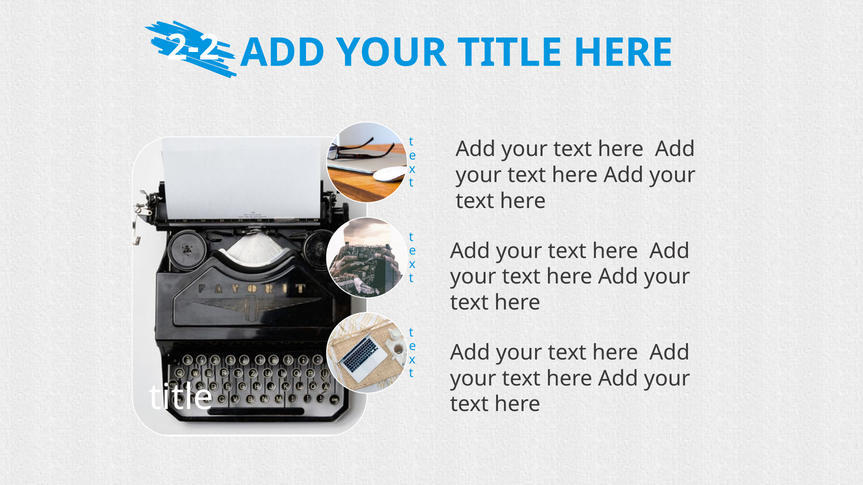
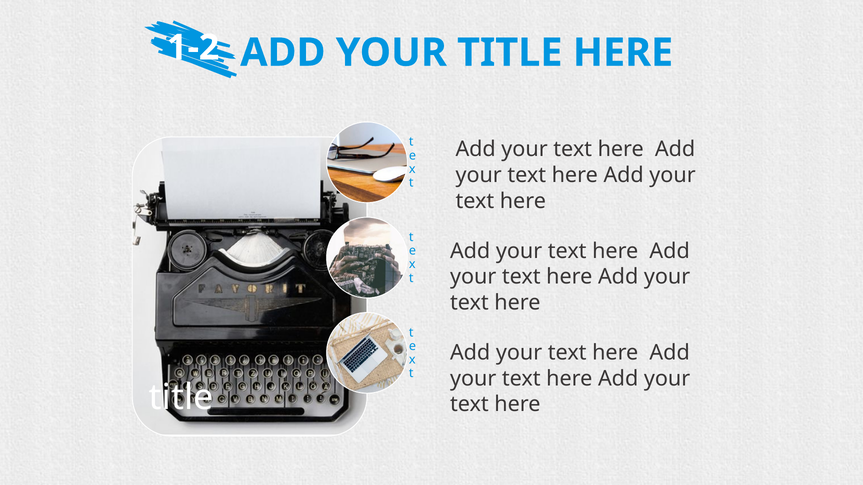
2-2: 2-2 -> 1-2 (193, 48)
